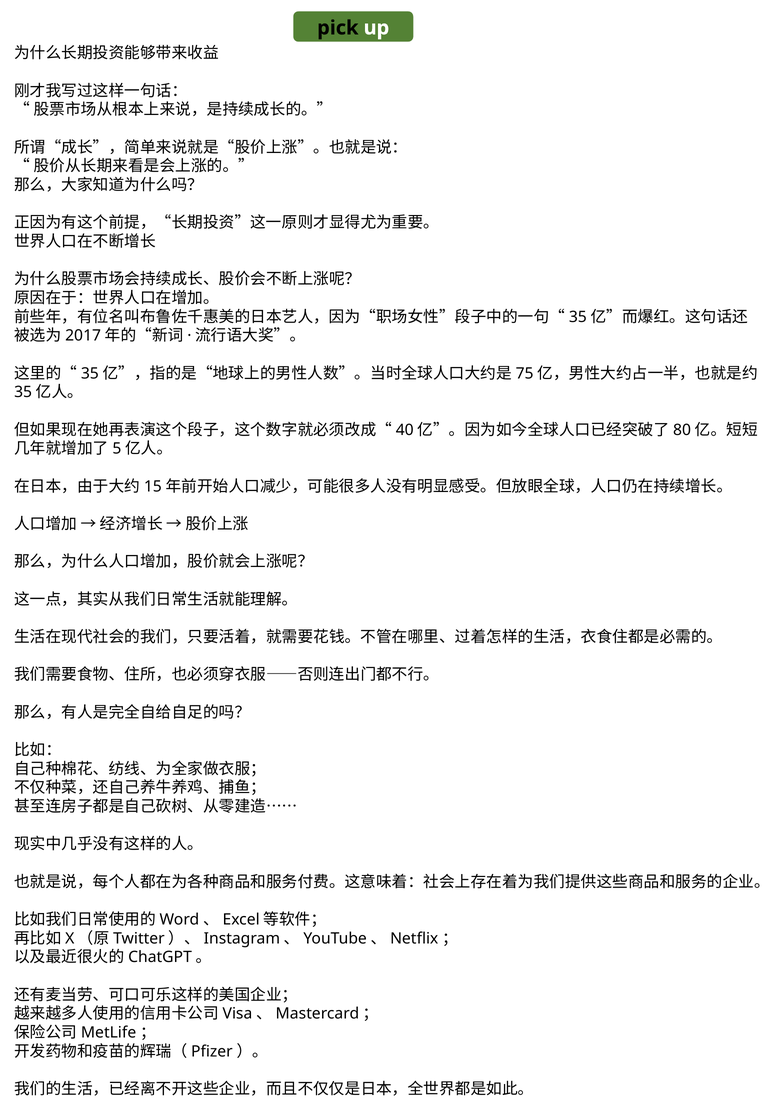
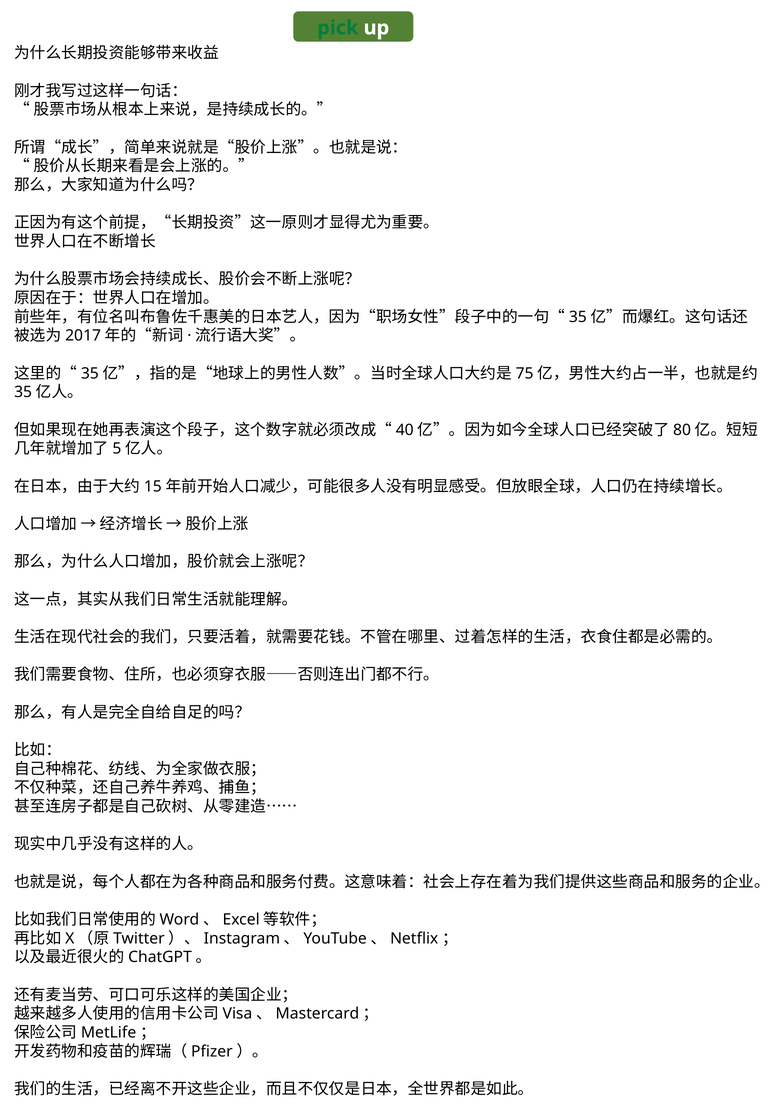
pick colour: black -> green (338, 28)
